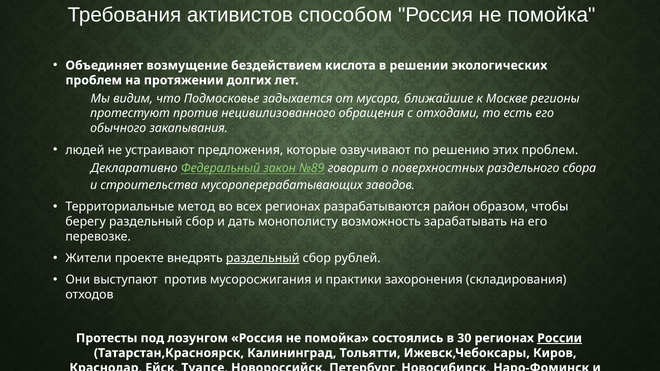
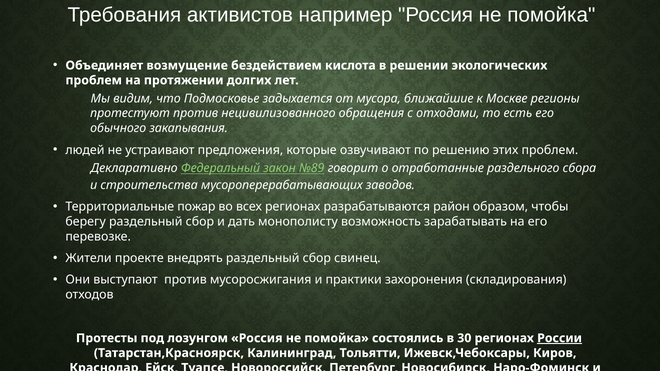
способом: способом -> например (346, 15)
поверхностных: поверхностных -> отработанные (438, 168)
метод: метод -> пожар (196, 207)
раздельный underline: present -> none (263, 258)
рублей: рублей -> свинец (357, 258)
